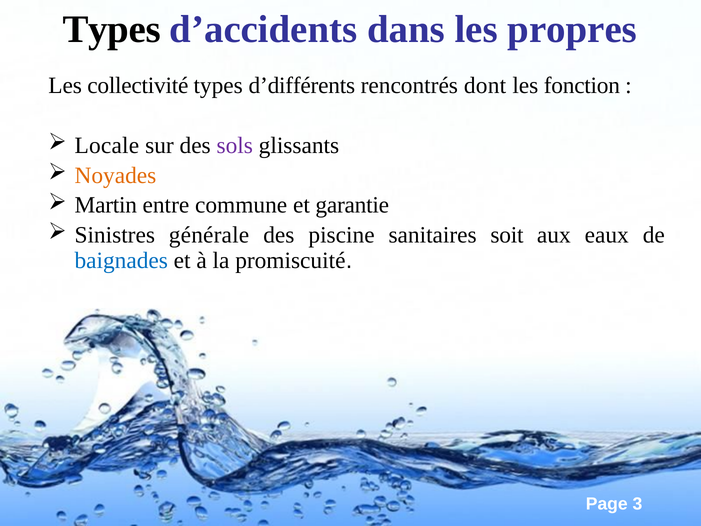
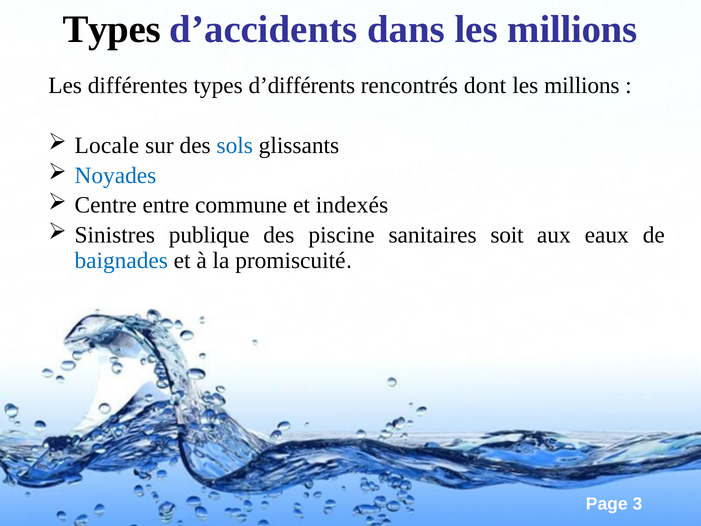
dans les propres: propres -> millions (572, 30)
collectivité: collectivité -> différentes (138, 86)
fonction: fonction -> millions (582, 86)
sols colour: purple -> blue (235, 145)
Noyades colour: orange -> blue (115, 175)
Martin: Martin -> Centre (106, 205)
garantie: garantie -> indexés (352, 205)
générale: générale -> publique (209, 235)
